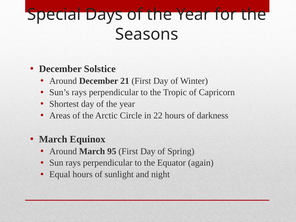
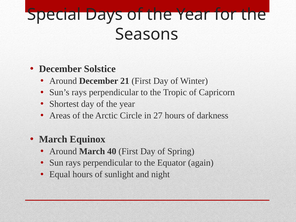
22: 22 -> 27 (158, 116)
95: 95 -> 40 (112, 151)
